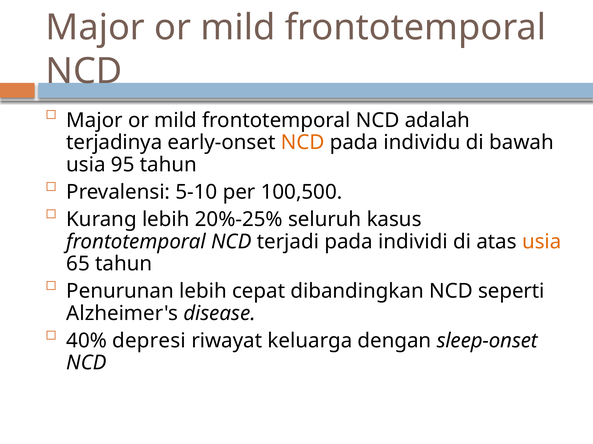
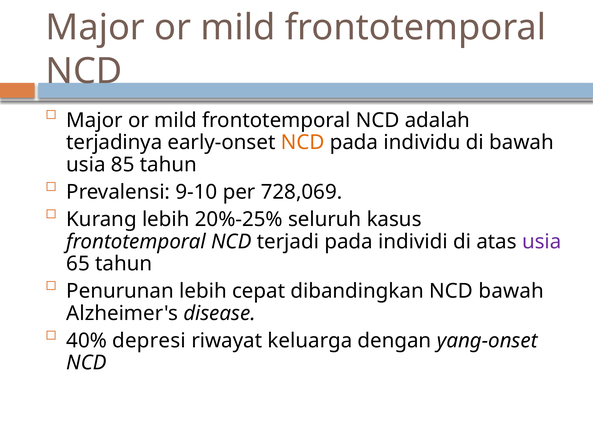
95: 95 -> 85 (123, 165)
5-10: 5-10 -> 9-10 (196, 192)
100,500: 100,500 -> 728,069 (302, 192)
usia colour: orange -> purple (542, 242)
NCD seperti: seperti -> bawah (511, 292)
sleep-onset: sleep-onset -> yang-onset (487, 341)
